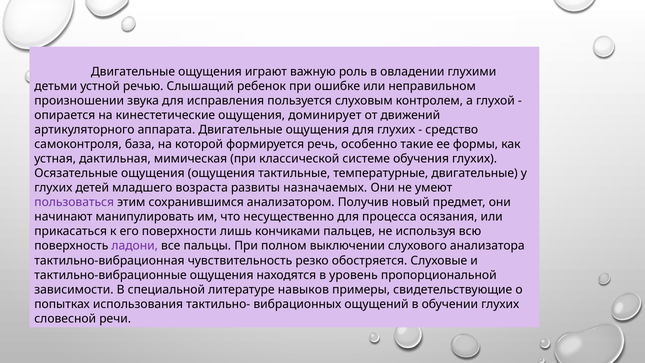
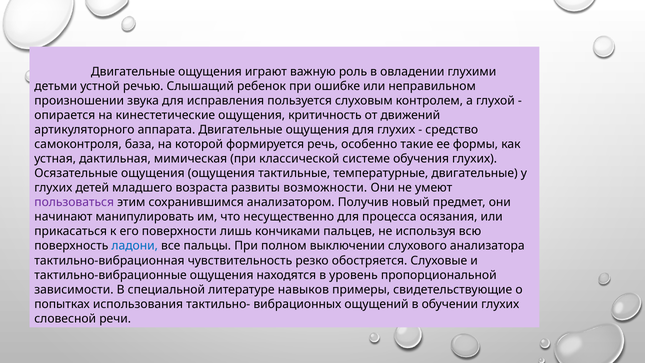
доминирует: доминирует -> критичность (325, 115)
назначаемых: назначаемых -> возможности (325, 188)
ладони colour: purple -> blue (135, 246)
